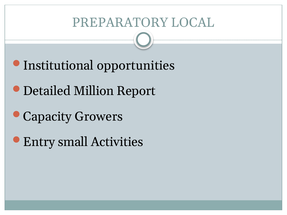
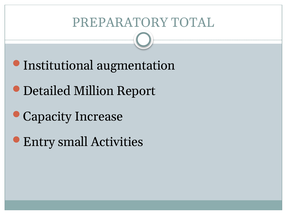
LOCAL: LOCAL -> TOTAL (193, 23)
opportunities: opportunities -> augmentation (136, 66)
Growers: Growers -> Increase (99, 117)
